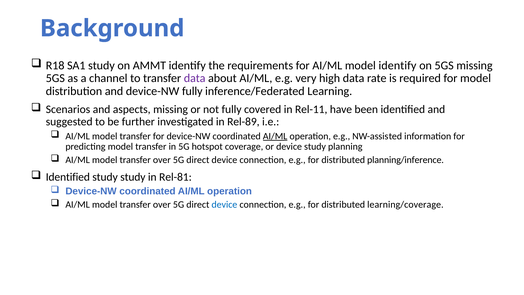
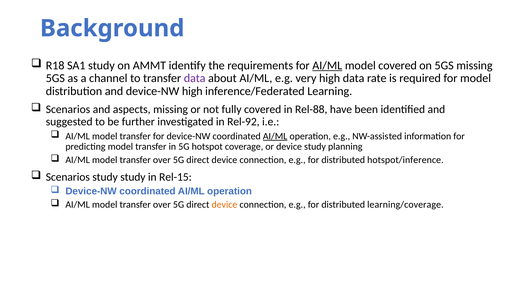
AI/ML underline: none -> present (327, 65)
model identify: identify -> covered (398, 65)
device-NW fully: fully -> high (192, 91)
Rel-11: Rel-11 -> Rel-88 (311, 109)
Rel-89: Rel-89 -> Rel-92 (243, 122)
planning/inference: planning/inference -> hotspot/inference (405, 160)
Identified: Identified -> Scenarios (68, 177)
Rel-81: Rel-81 -> Rel-15 (175, 177)
device colour: blue -> orange (224, 204)
